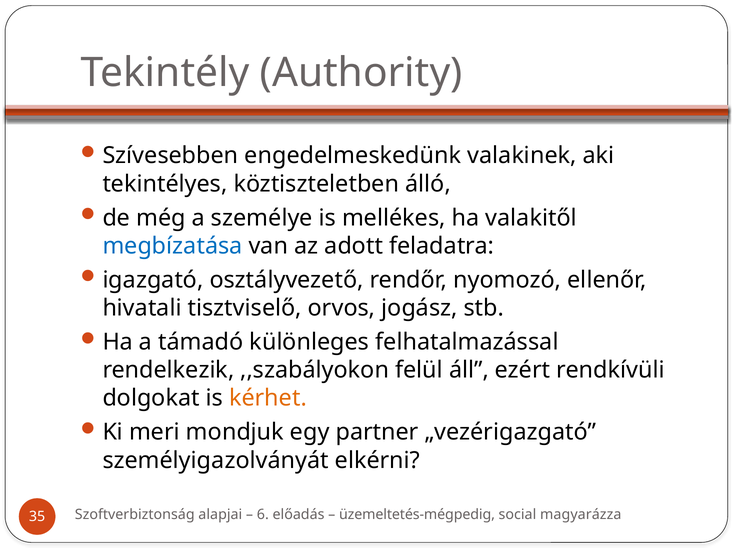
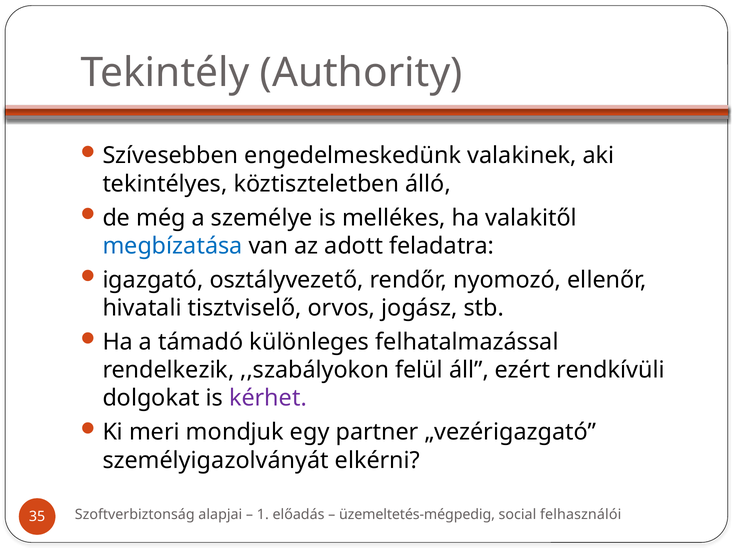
kérhet colour: orange -> purple (268, 398)
6: 6 -> 1 (263, 514)
magyarázza: magyarázza -> felhasználói (581, 514)
